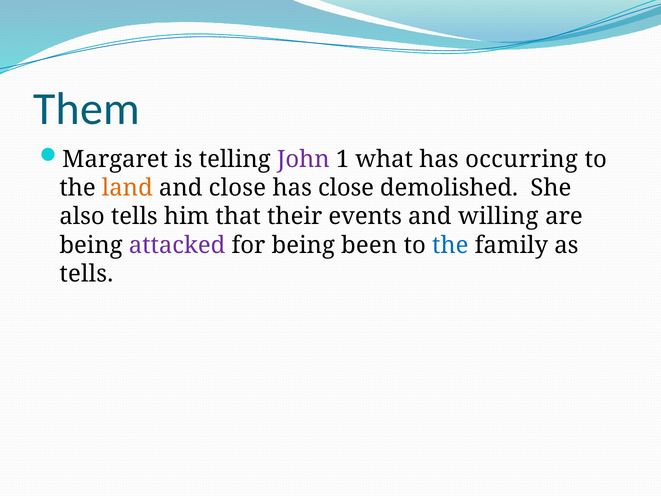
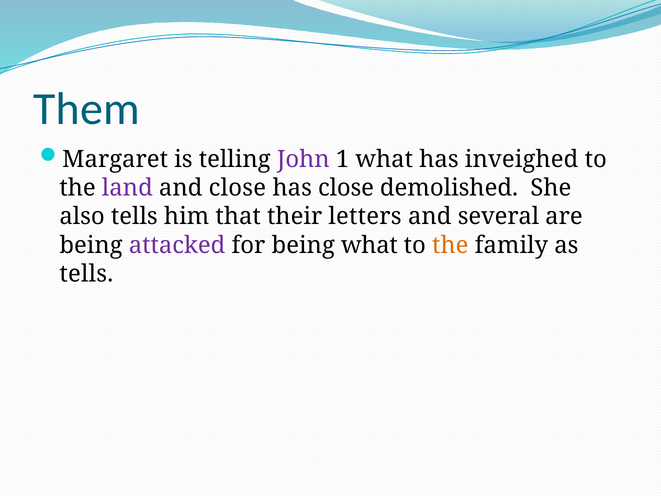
occurring: occurring -> inveighed (522, 159)
land colour: orange -> purple (127, 188)
events: events -> letters (365, 216)
willing: willing -> several (498, 216)
being been: been -> what (369, 245)
the colour: blue -> orange (450, 245)
